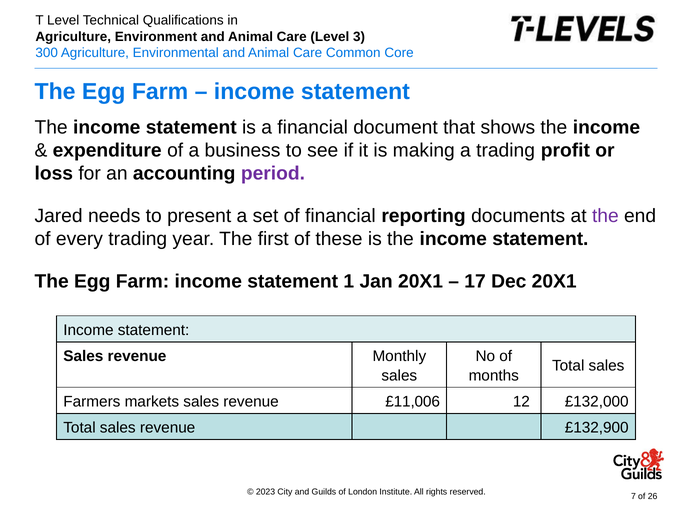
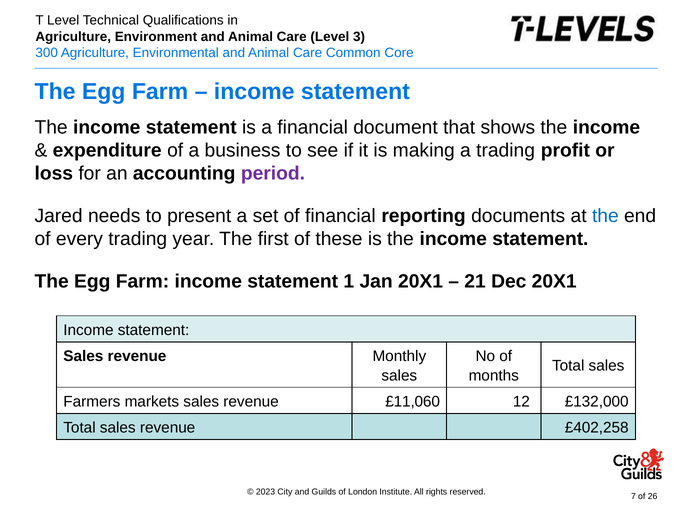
the colour: purple -> blue (605, 216)
17: 17 -> 21 (475, 281)
£11,006: £11,006 -> £11,060 (413, 402)
£132,900: £132,900 -> £402,258 (597, 428)
